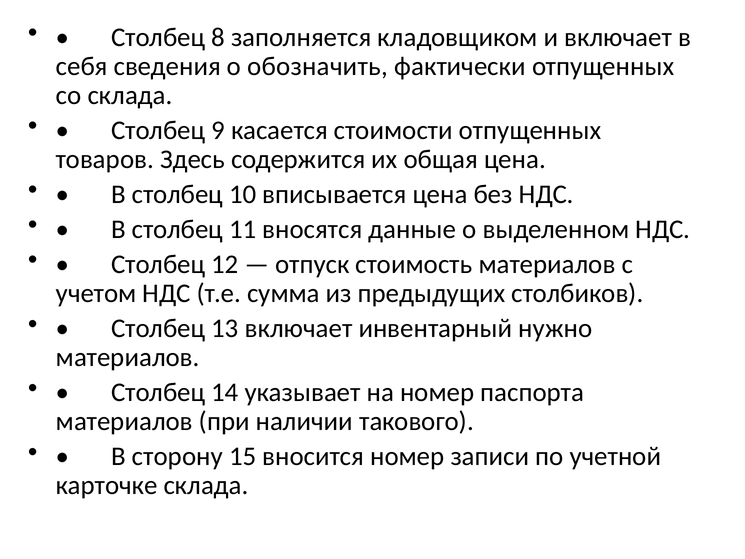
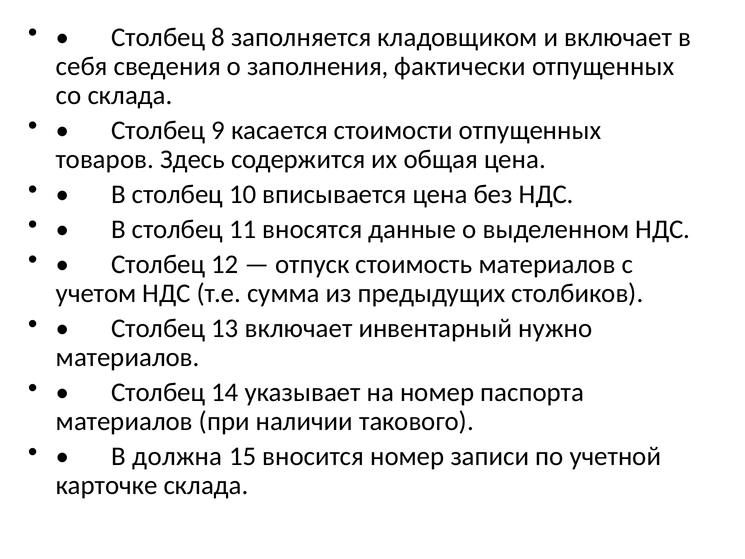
обозначить: обозначить -> заполнения (318, 66)
сторону: сторону -> должна (177, 456)
